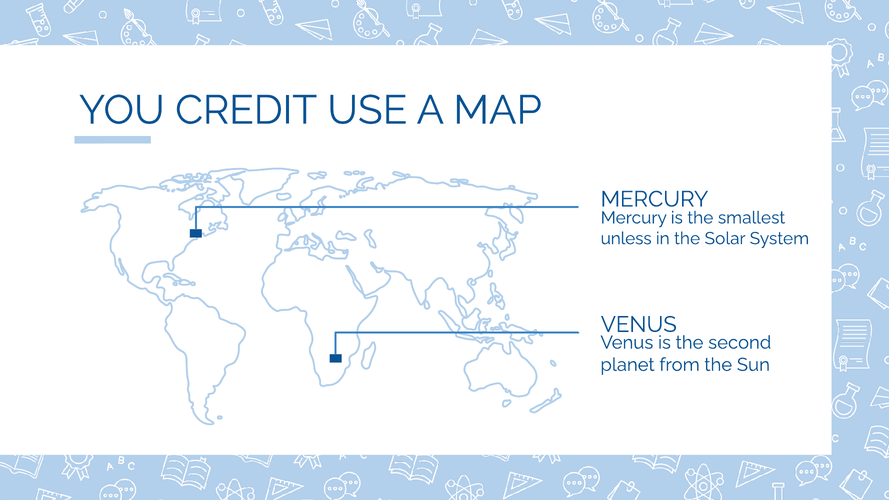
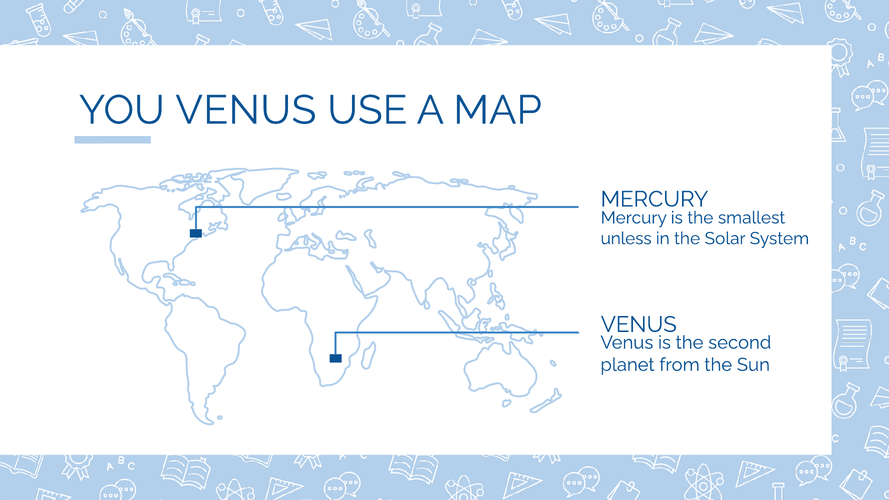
YOU CREDIT: CREDIT -> VENUS (246, 110)
